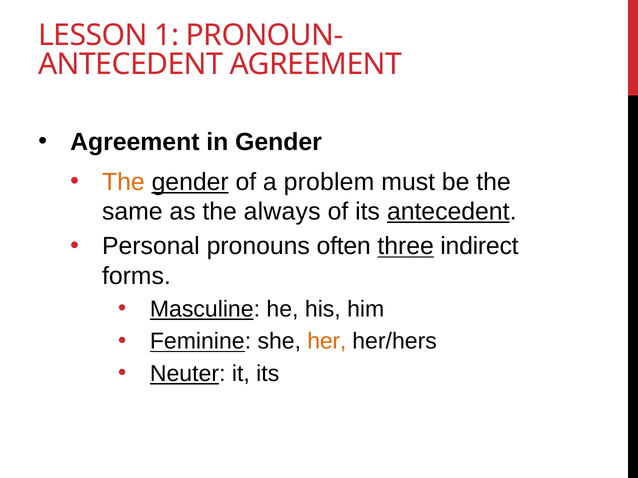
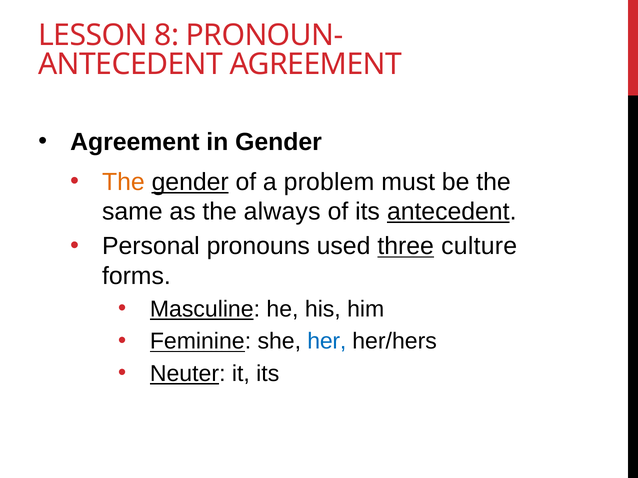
1: 1 -> 8 (167, 35)
often: often -> used (344, 246)
indirect: indirect -> culture (479, 246)
her colour: orange -> blue (327, 342)
